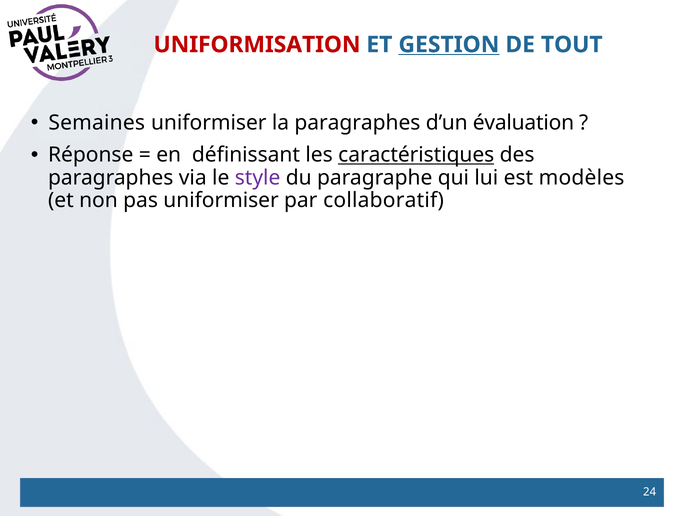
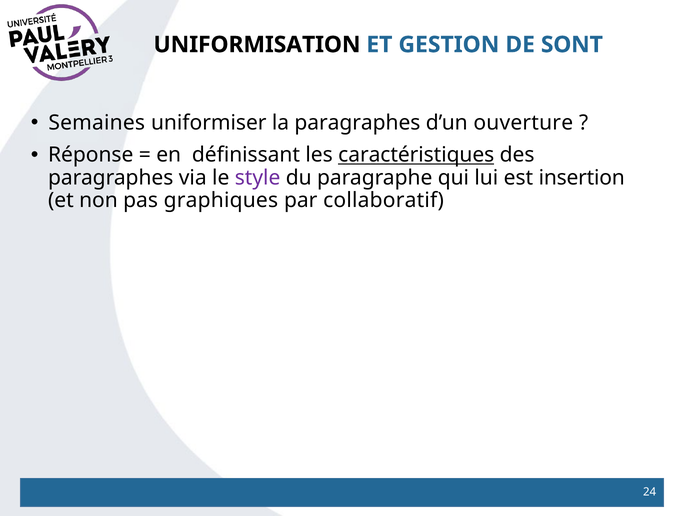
UNIFORMISATION colour: red -> black (257, 45)
GESTION underline: present -> none (449, 45)
TOUT: TOUT -> SONT (572, 45)
évaluation: évaluation -> ouverture (523, 123)
modèles: modèles -> insertion (582, 178)
pas uniformiser: uniformiser -> graphiques (221, 200)
